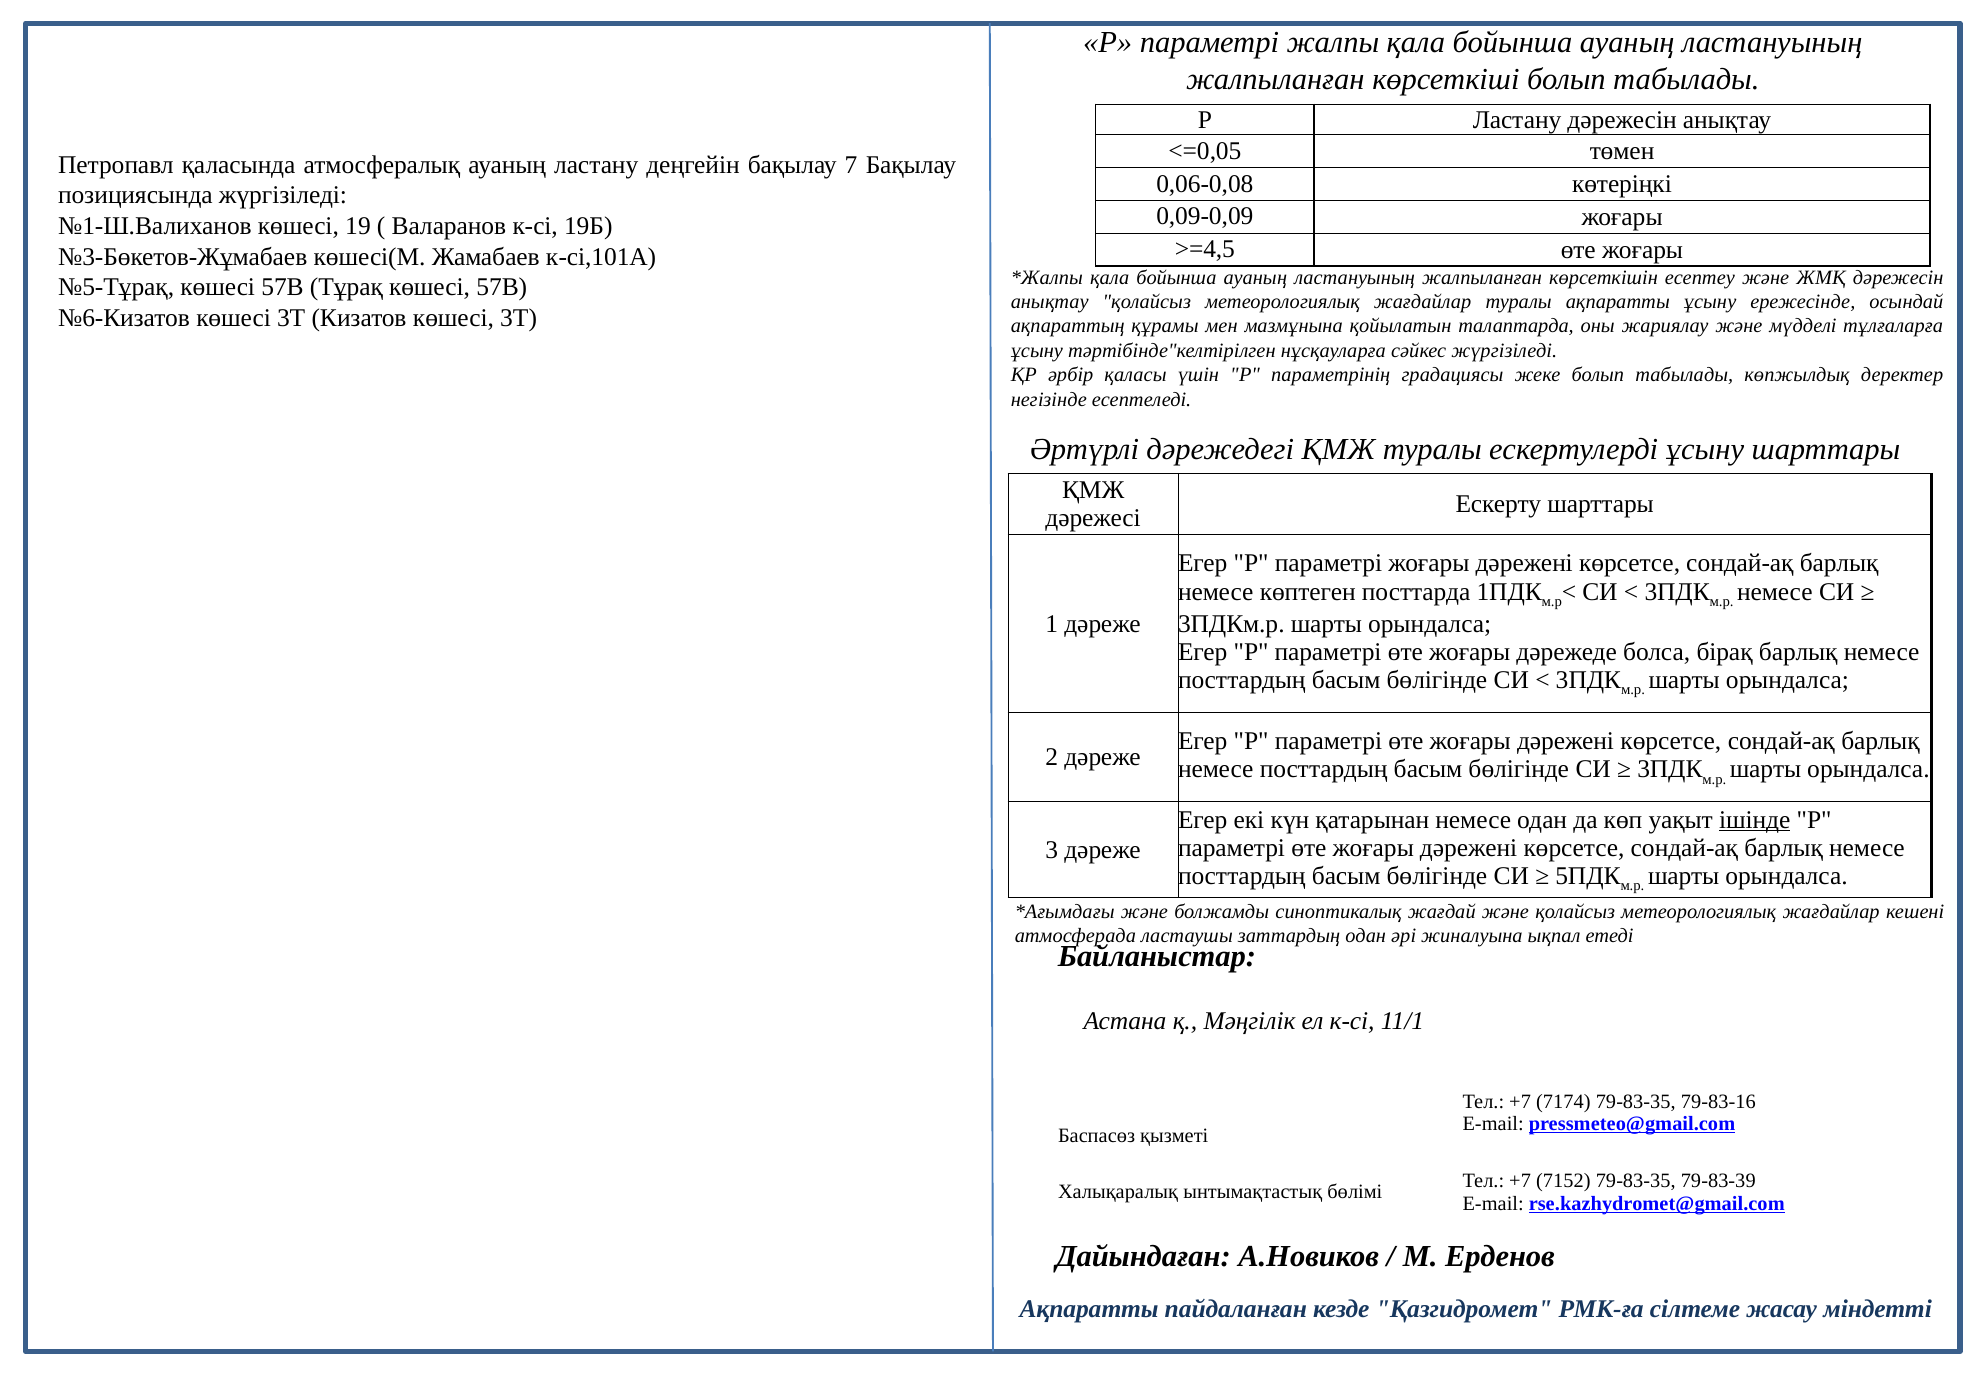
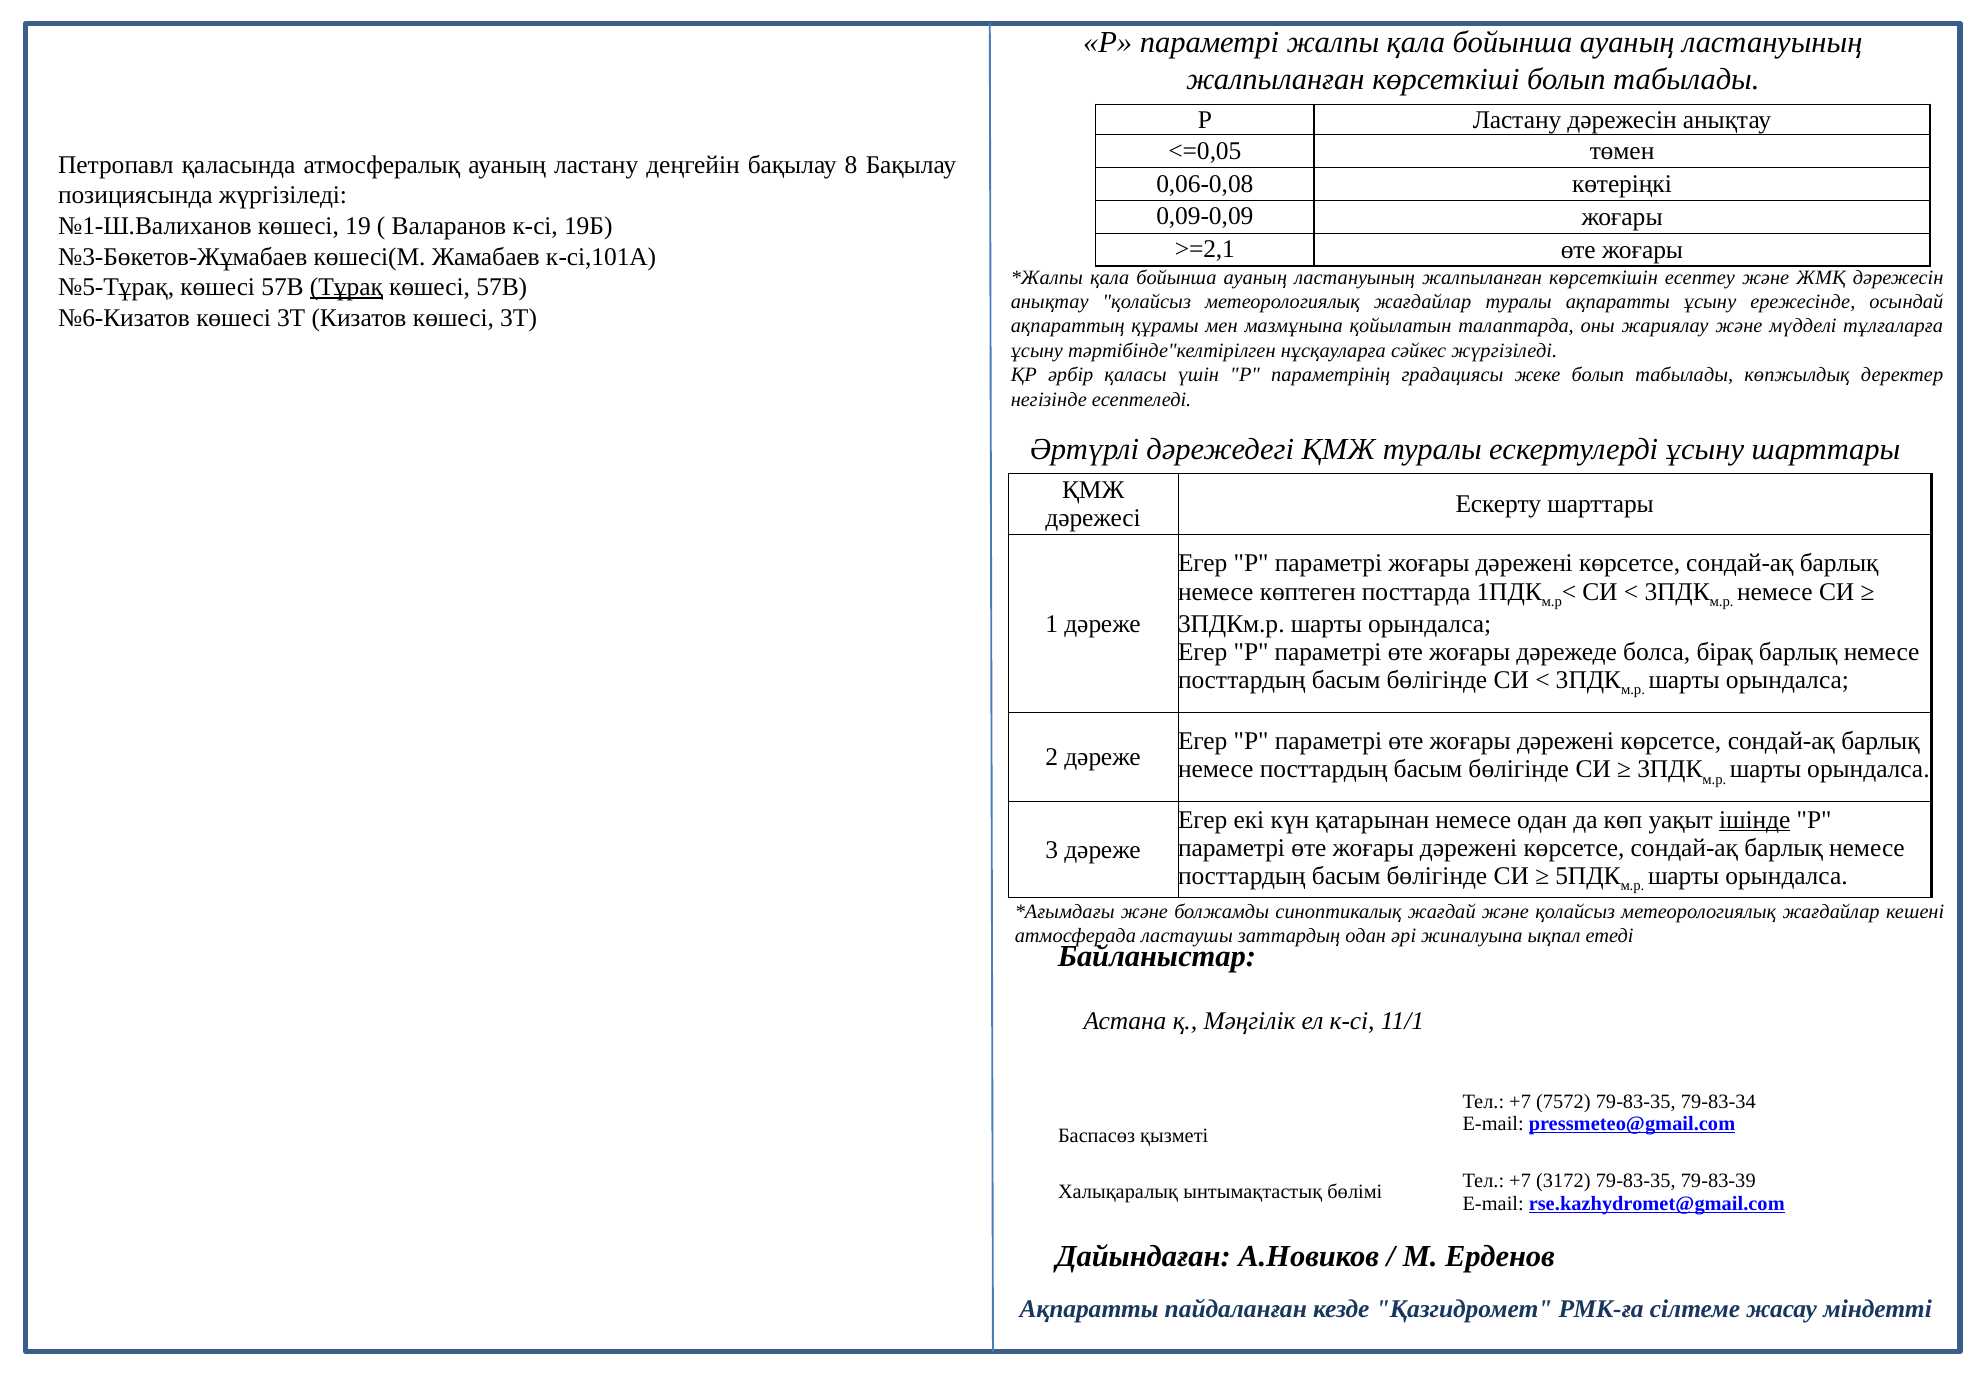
7: 7 -> 8 (851, 165)
>=4,5: >=4,5 -> >=2,1 (1205, 249)
Тұрақ underline: none -> present (346, 287)
7174: 7174 -> 7572 (1563, 1101)
79-83-16: 79-83-16 -> 79-83-34 (1718, 1101)
7152: 7152 -> 3172 (1563, 1181)
